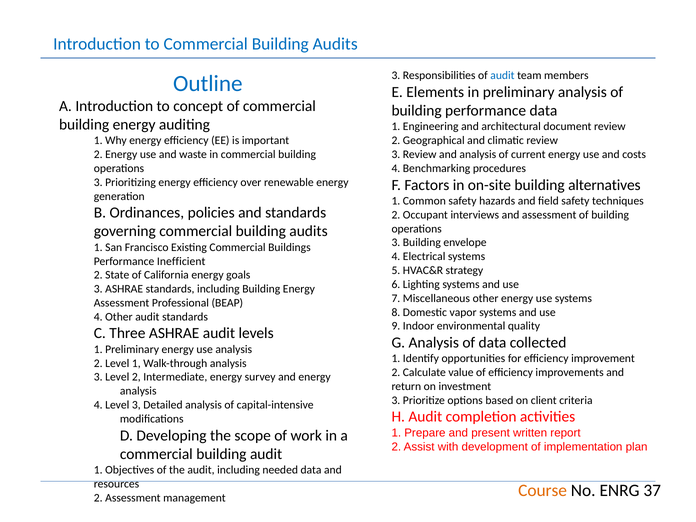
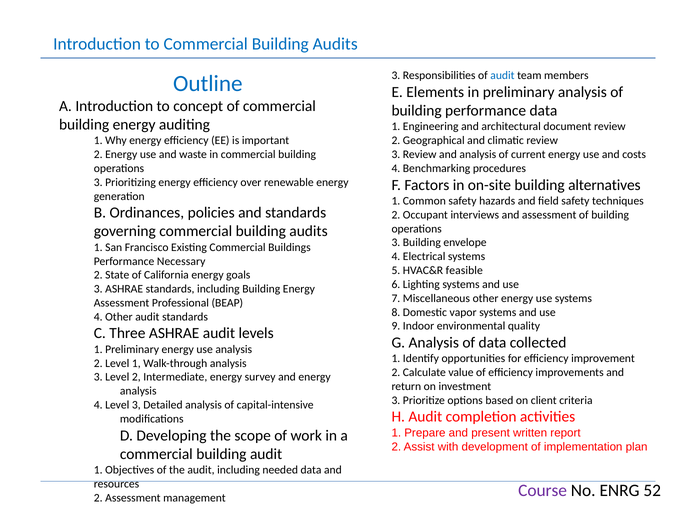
Inefficient: Inefficient -> Necessary (181, 261)
strategy: strategy -> feasible (464, 270)
Course colour: orange -> purple (543, 491)
37: 37 -> 52 (652, 491)
